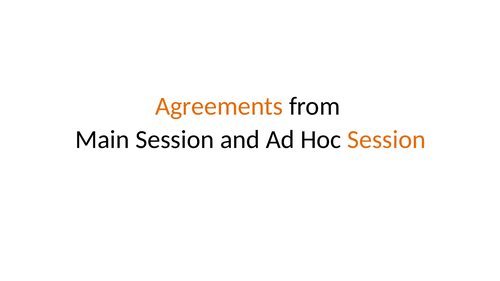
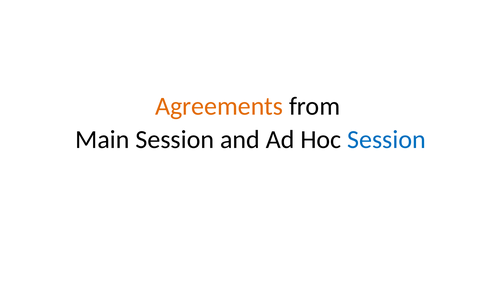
Session colour: orange -> blue (387, 140)
